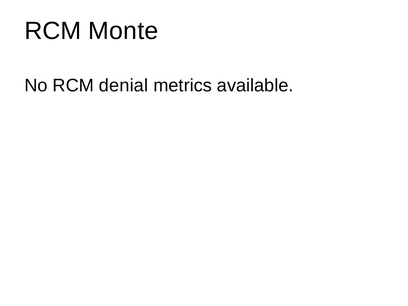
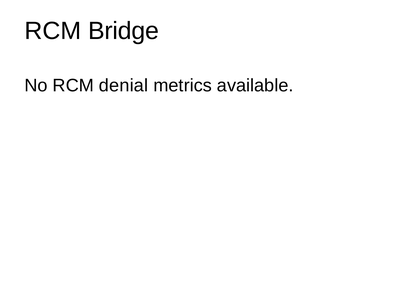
Monte: Monte -> Bridge (123, 31)
